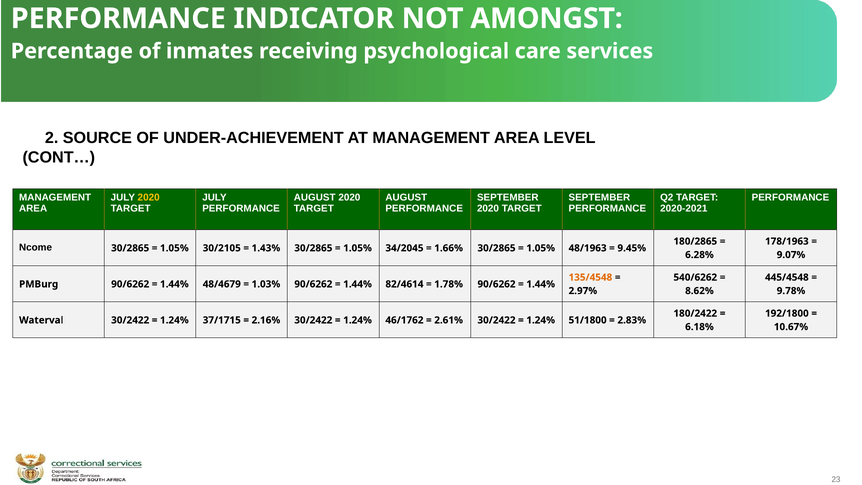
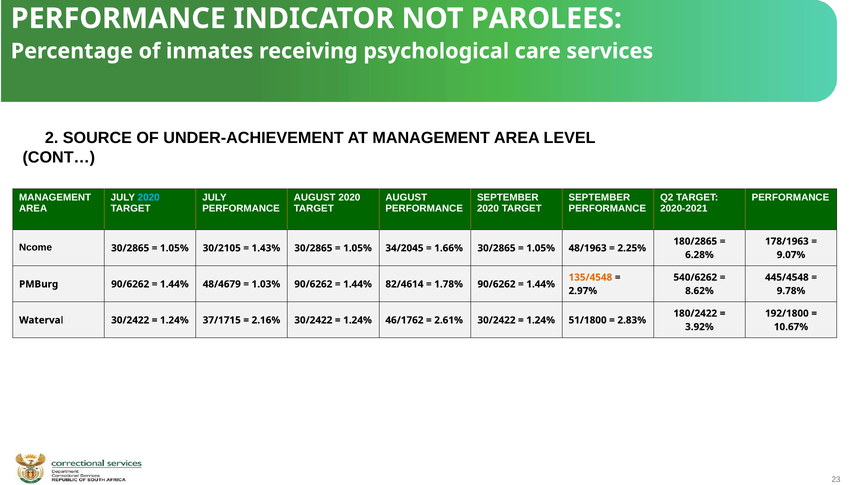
AMONGST: AMONGST -> PAROLEES (546, 19)
2020 colour: yellow -> light blue (149, 197)
9.45%: 9.45% -> 2.25% (632, 248)
6.18%: 6.18% -> 3.92% (699, 327)
